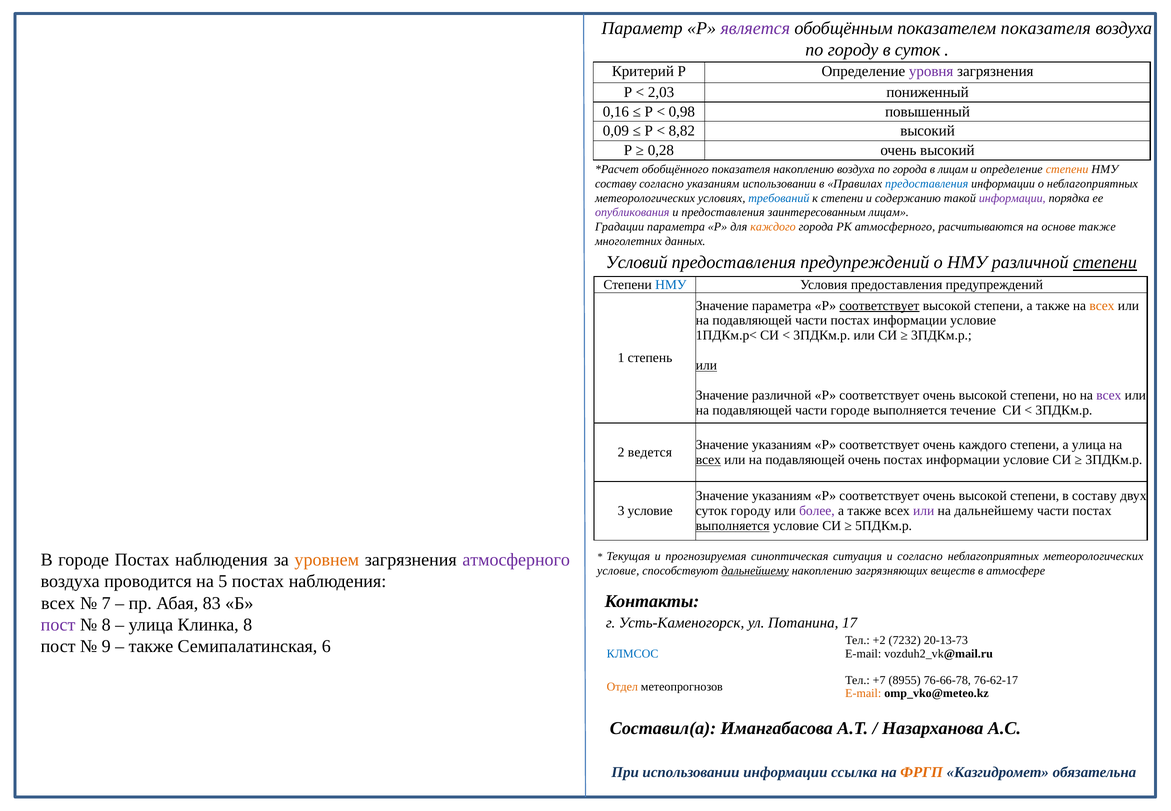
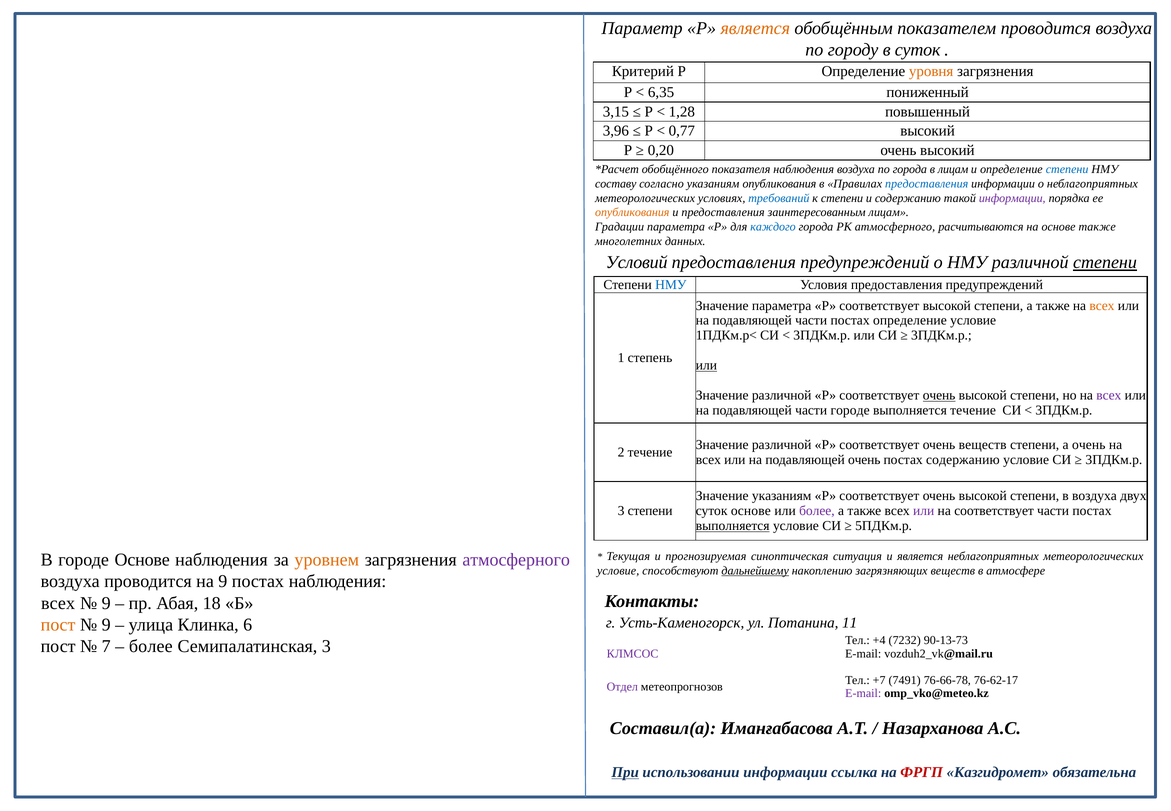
является colour: purple -> orange (755, 28)
показателем показателя: показателя -> проводится (1046, 28)
уровня colour: purple -> orange (931, 71)
2,03: 2,03 -> 6,35 (661, 92)
0,16: 0,16 -> 3,15 (616, 112)
0,98: 0,98 -> 1,28 (682, 112)
0,09: 0,09 -> 3,96 (616, 131)
8,82: 8,82 -> 0,77 (682, 131)
0,28: 0,28 -> 0,20 (661, 150)
показателя накоплению: накоплению -> наблюдения (804, 169)
степени colour: orange -> blue (1067, 169)
указаниям использовании: использовании -> опубликования (779, 184)
опубликования colour: purple -> orange (632, 212)
каждого colour: orange -> blue (773, 227)
соответствует underline: present -> none (879, 305)
части постах информации: информации -> определение (910, 320)
очень underline: none -> present (939, 395)
указаниям: указаниям -> различной (782, 445)
очень каждого: каждого -> веществ (983, 445)
а улица: улица -> очень (1089, 445)
2 ведется: ведется -> течение (650, 452)
всех underline: present -> none (708, 460)
информации: информации -> содержанию (963, 460)
в составу: составу -> воздуха (1094, 496)
3 условие: условие -> степени (650, 511)
суток городу: городу -> основе (751, 511)
на дальнейшему: дальнейшему -> соответствует (994, 511)
городе Постах: Постах -> Основе (142, 560)
и согласно: согласно -> является (920, 556)
на 5: 5 -> 9 (223, 581)
7: 7 -> 9 (106, 603)
83: 83 -> 18 (212, 603)
17: 17 -> 11 (850, 622)
пост colour: purple -> orange (58, 624)
8: 8 -> 9 (106, 624)
Клинка 8: 8 -> 6 (248, 624)
+2: +2 -> +4 (879, 640)
20-13-73: 20-13-73 -> 90-13-73 (946, 640)
9: 9 -> 7 (106, 646)
также: также -> более (151, 646)
Семипалатинская 6: 6 -> 3 (326, 646)
КЛМСОС colour: blue -> purple (633, 653)
8955: 8955 -> 7491 (905, 680)
Отдел colour: orange -> purple (622, 687)
E-mail colour: orange -> purple (863, 693)
При underline: none -> present (625, 772)
ФРГП colour: orange -> red (922, 772)
